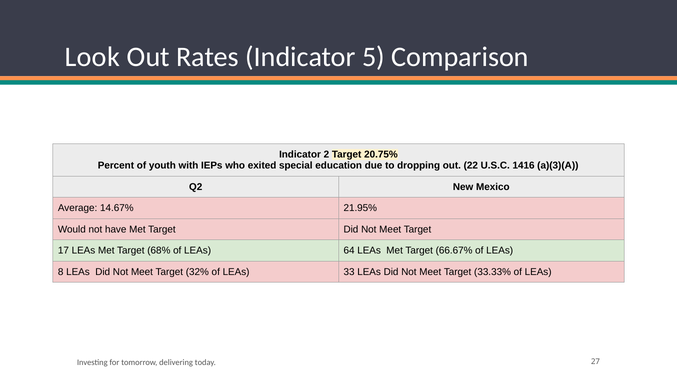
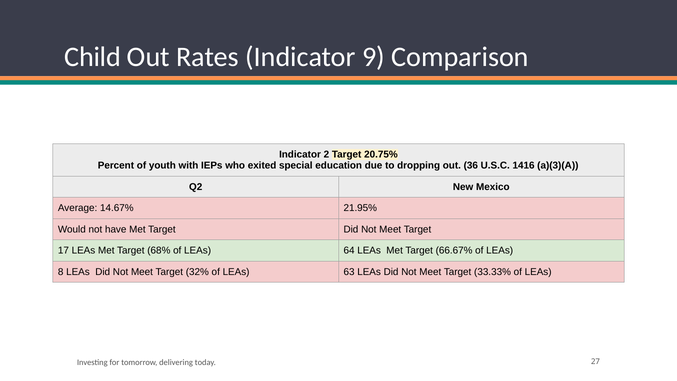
Look: Look -> Child (93, 57)
5: 5 -> 9 (373, 57)
22: 22 -> 36 (471, 166)
33: 33 -> 63 (349, 272)
